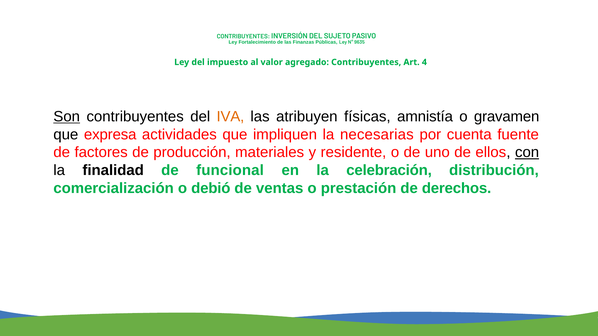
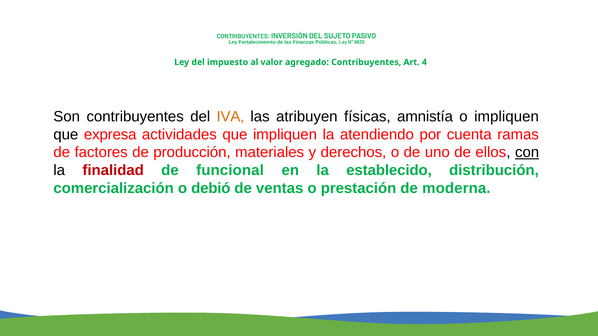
Son underline: present -> none (67, 117)
o gravamen: gravamen -> impliquen (507, 117)
necesarias: necesarias -> atendiendo (377, 135)
fuente: fuente -> ramas (518, 135)
residente: residente -> derechos (353, 153)
finalidad colour: black -> red (113, 170)
celebración: celebración -> establecido (389, 170)
derechos: derechos -> moderna (456, 188)
